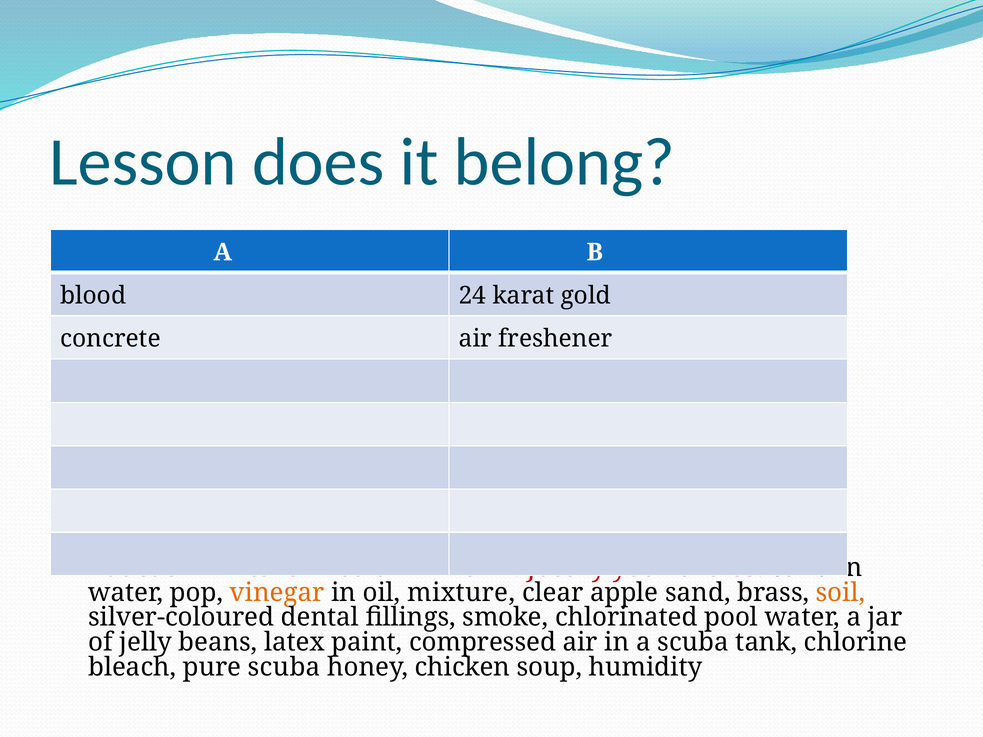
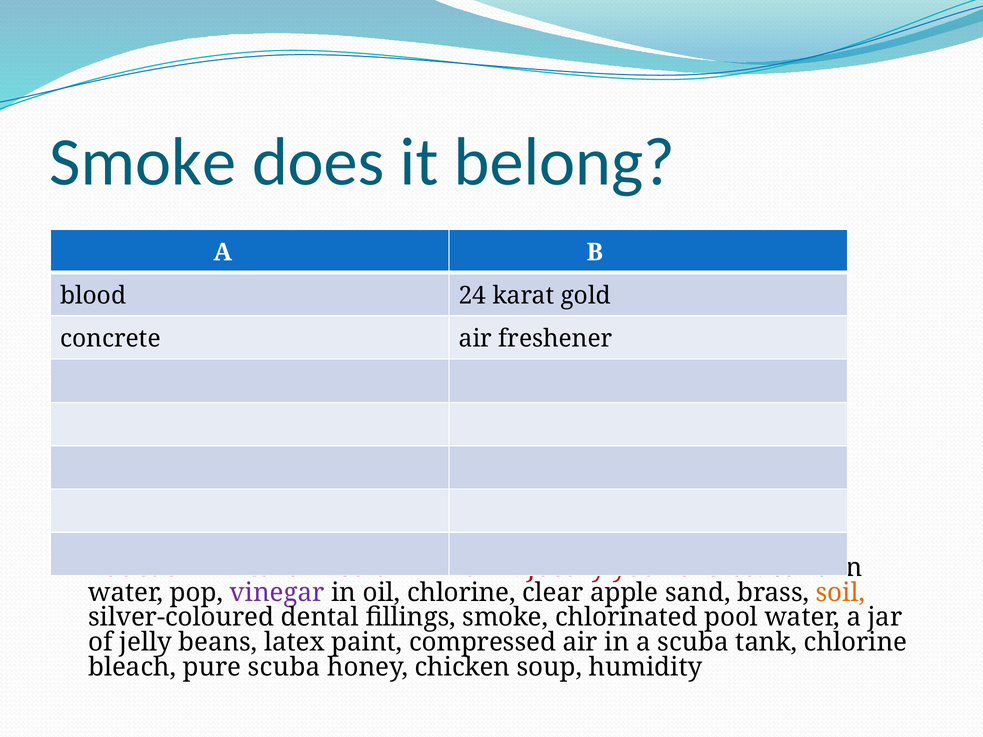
Lesson: Lesson -> Smoke (143, 162)
vinegar colour: orange -> purple (277, 593)
oil mixture: mixture -> chlorine (461, 593)
